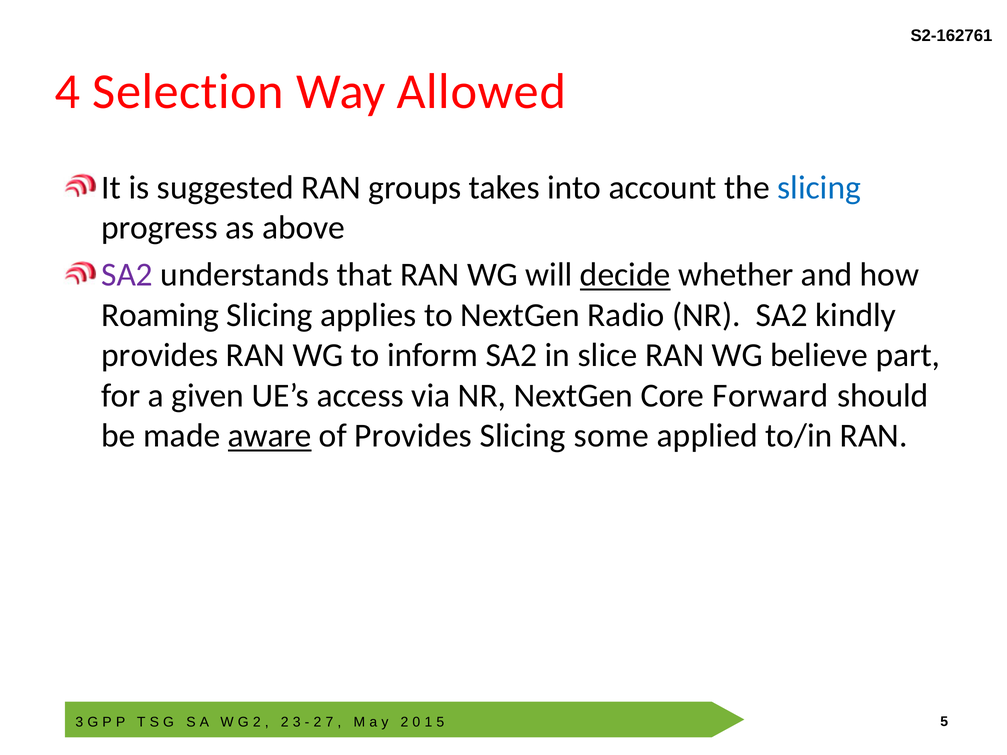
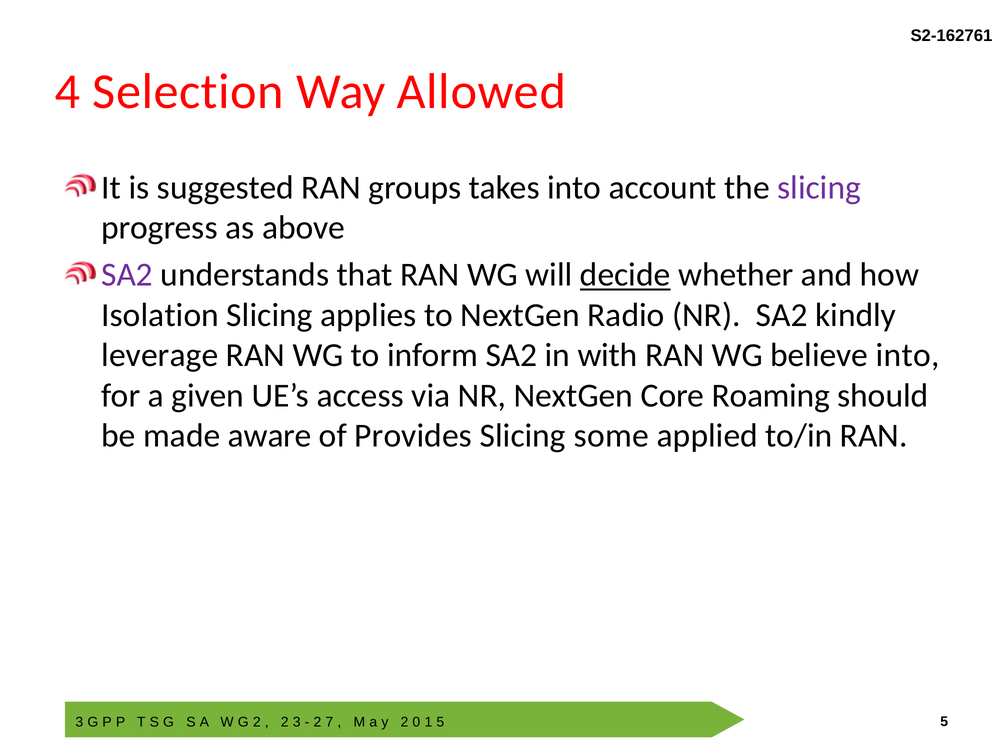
slicing colour: blue -> purple (819, 188)
Roaming: Roaming -> Isolation (160, 315)
provides: provides -> leverage (160, 355)
slice: slice -> with (608, 355)
believe part: part -> into (908, 355)
Forward: Forward -> Roaming (771, 396)
aware underline: present -> none (270, 436)
